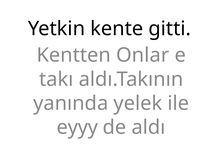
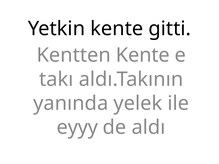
Kentten Onlar: Onlar -> Kente (143, 55)
